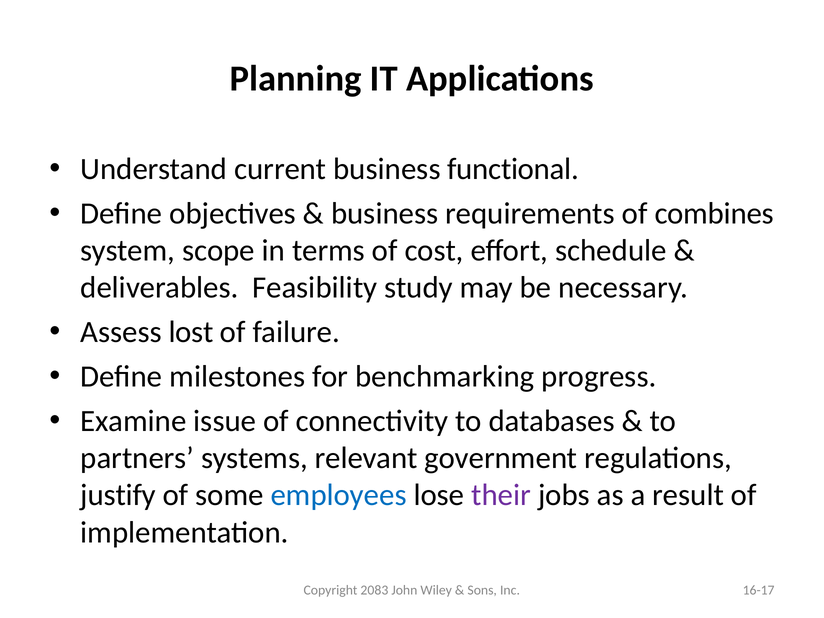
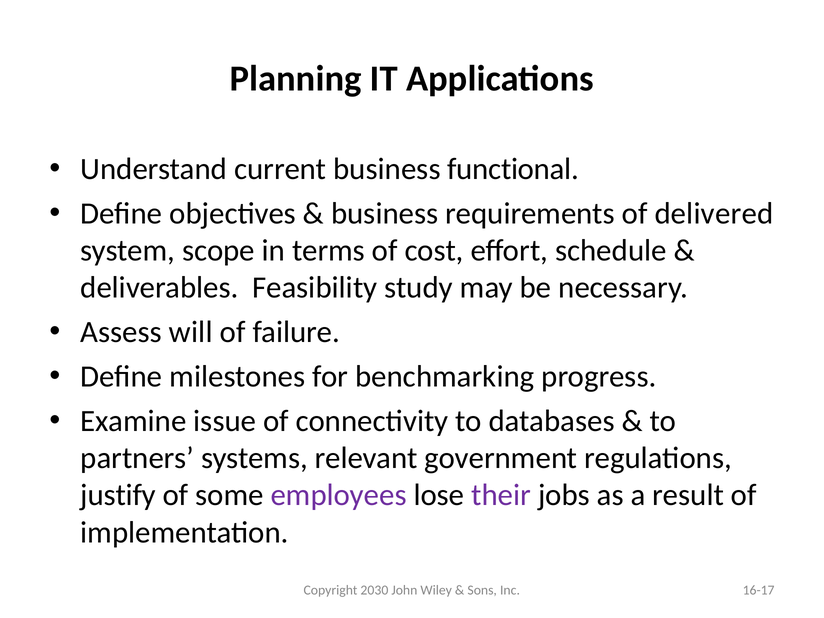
combines: combines -> delivered (714, 213)
lost: lost -> will (191, 332)
employees colour: blue -> purple (339, 495)
2083: 2083 -> 2030 (374, 590)
